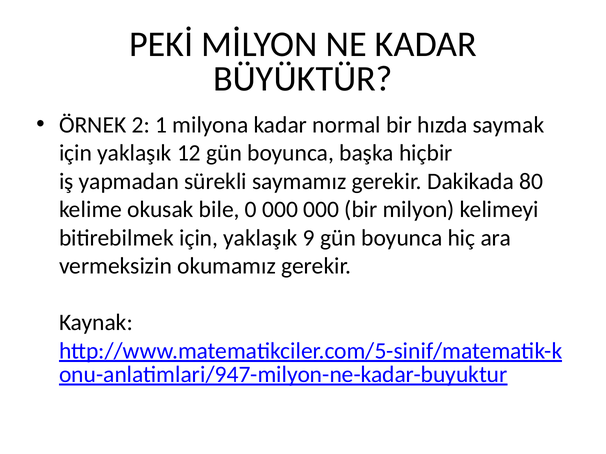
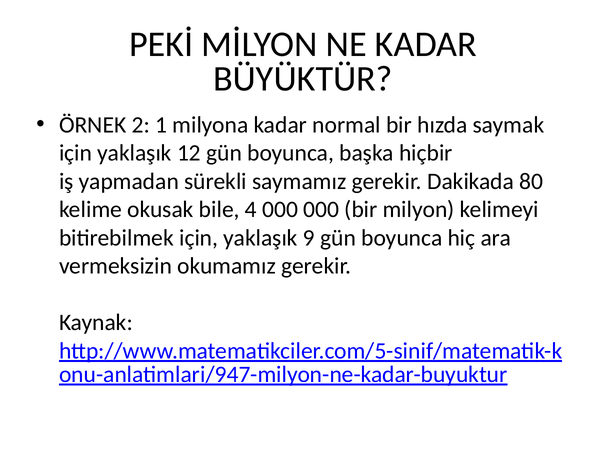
0: 0 -> 4 (251, 210)
